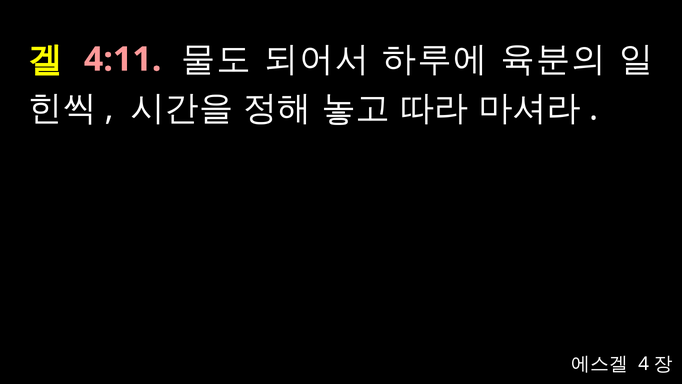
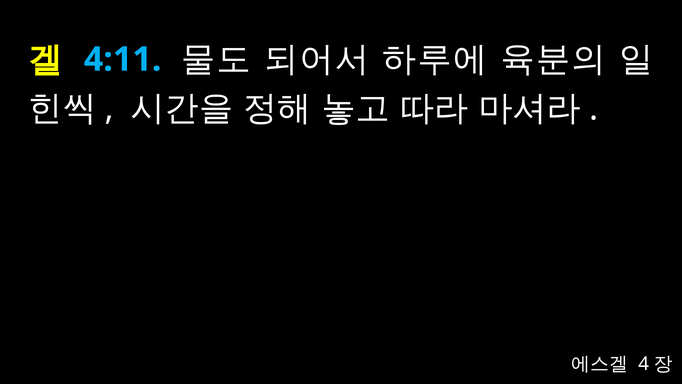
4:11 colour: pink -> light blue (123, 59)
